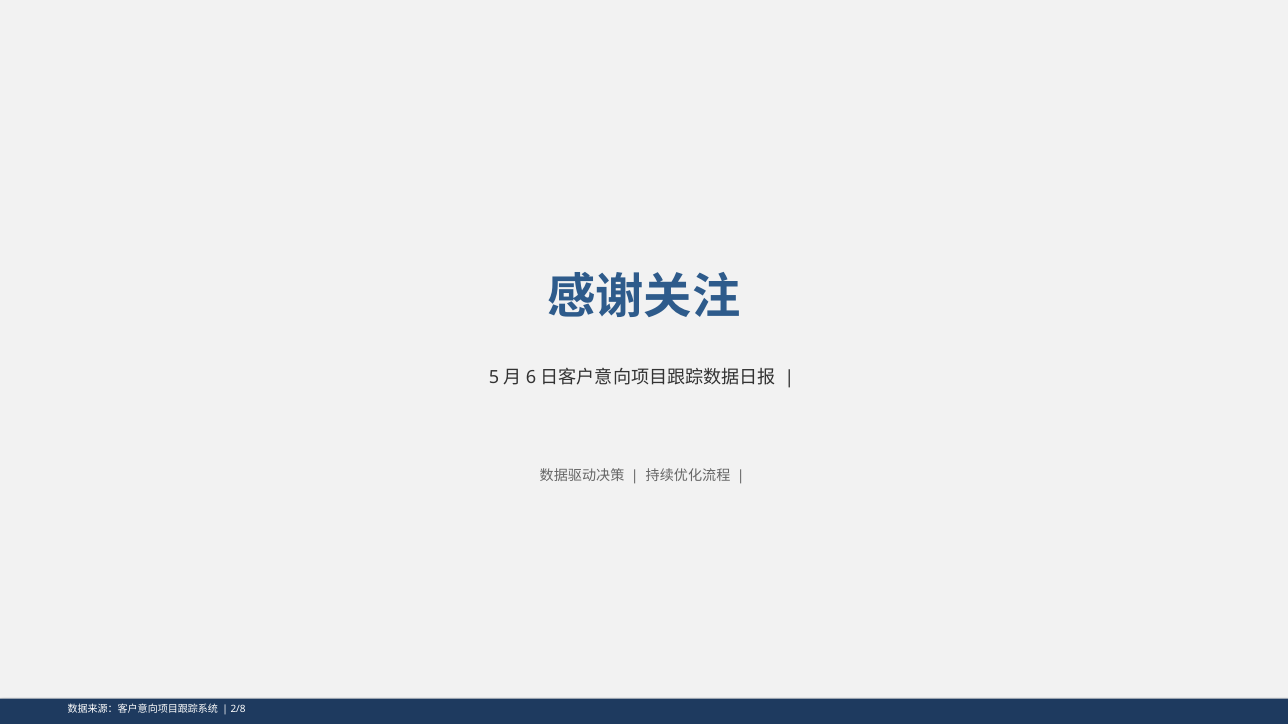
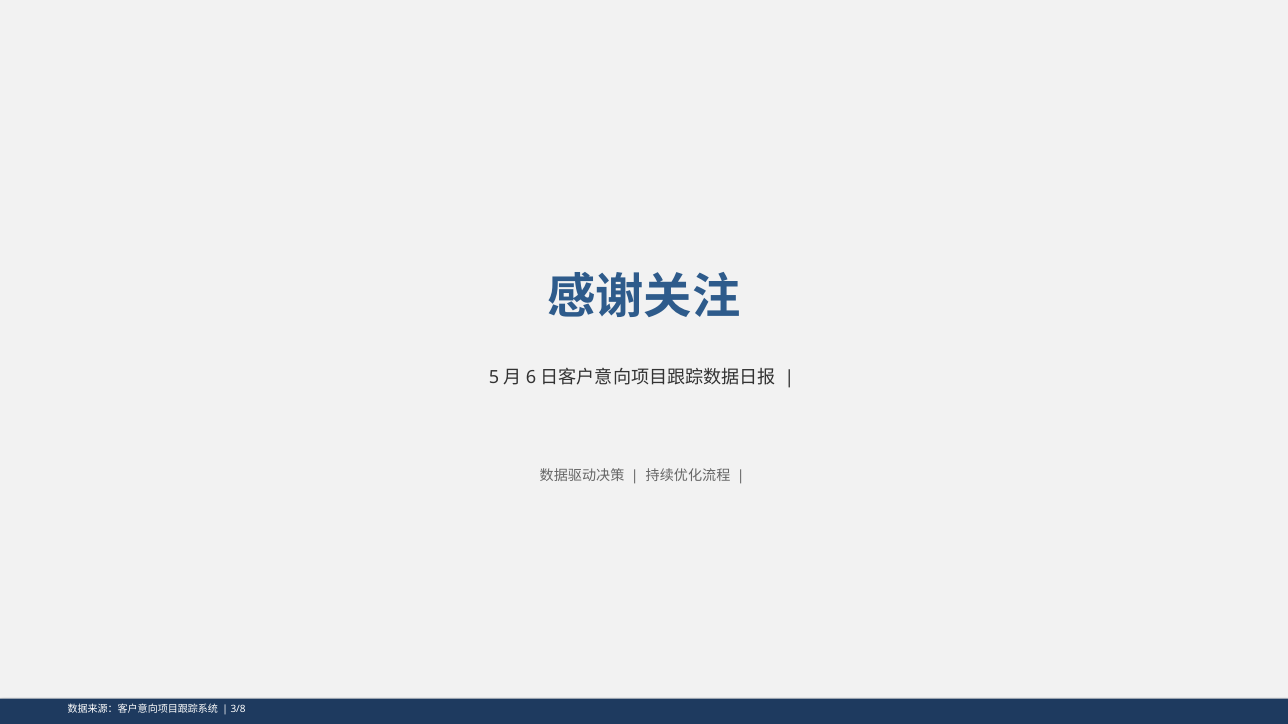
2/8: 2/8 -> 3/8 (238, 709)
